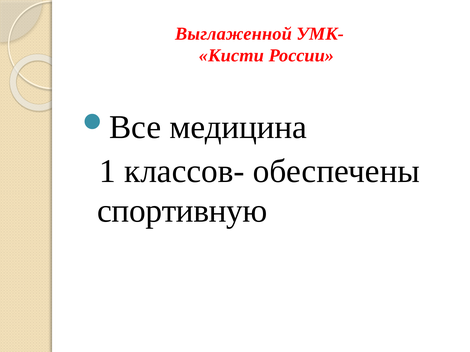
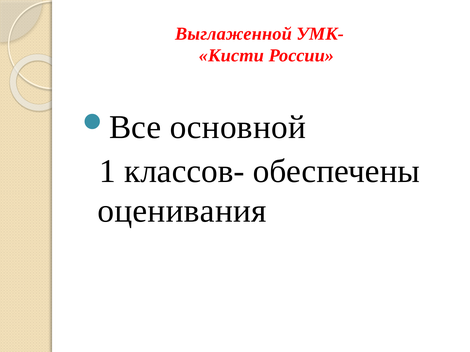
медицина: медицина -> основной (238, 127)
спортивную: спортивную -> оценивания (182, 211)
